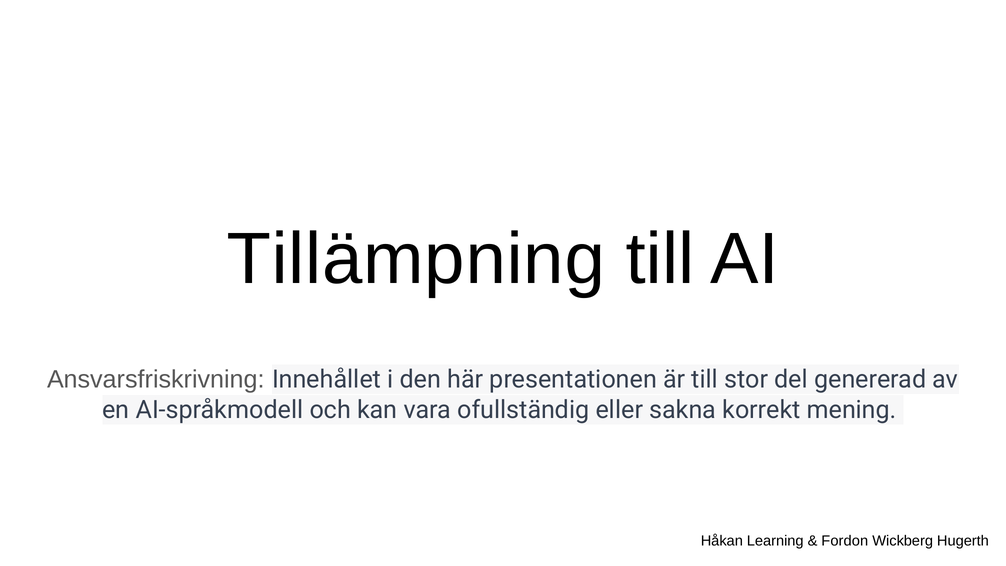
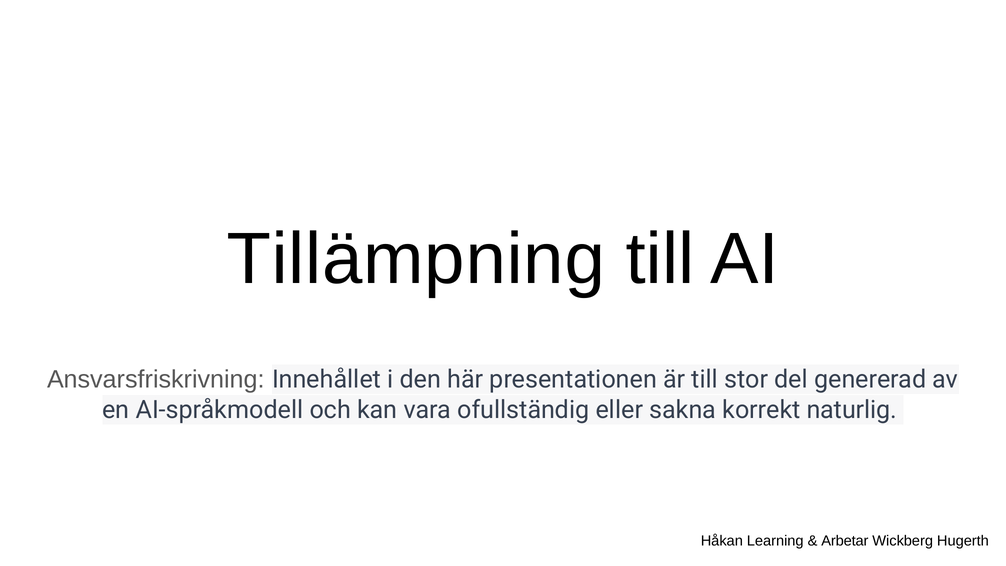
mening: mening -> naturlig (852, 410)
Fordon: Fordon -> Arbetar (845, 541)
